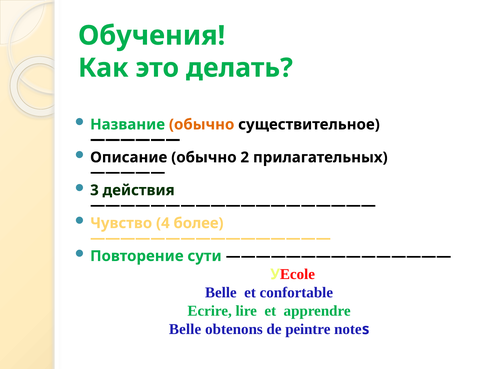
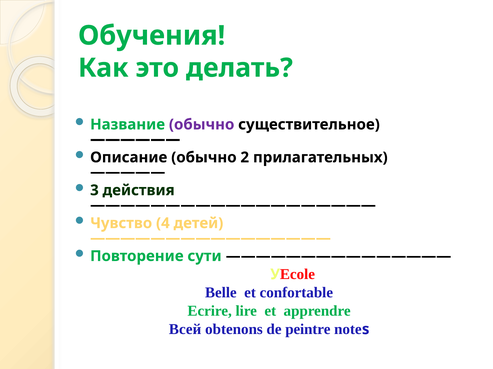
обычно colour: orange -> purple (202, 125)
более: более -> детей (198, 224)
Belle: Belle -> Всей (185, 330)
